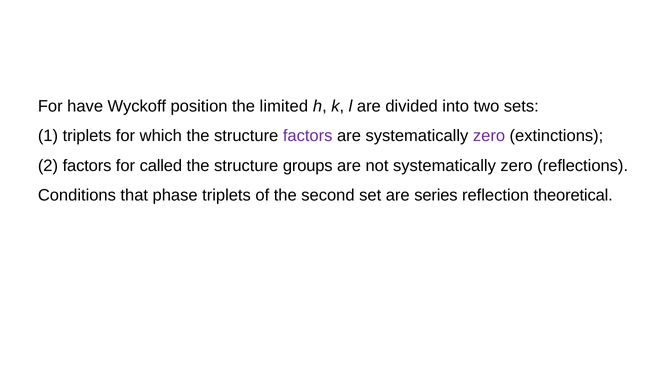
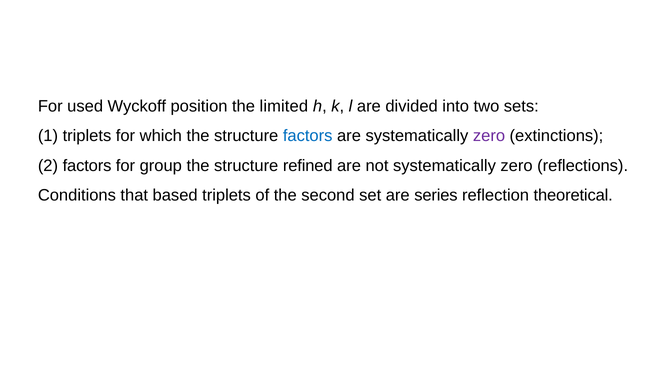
have: have -> used (85, 106)
factors colour: purple -> blue (308, 136)
called: called -> group (161, 166)
groups: groups -> refined (308, 166)
phase: phase -> based (175, 195)
